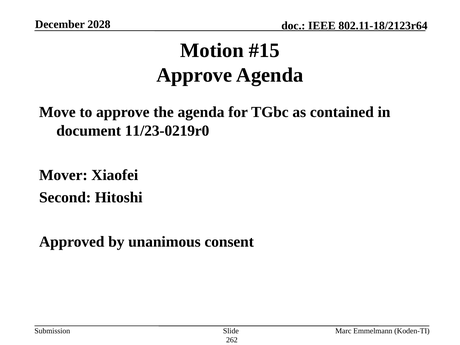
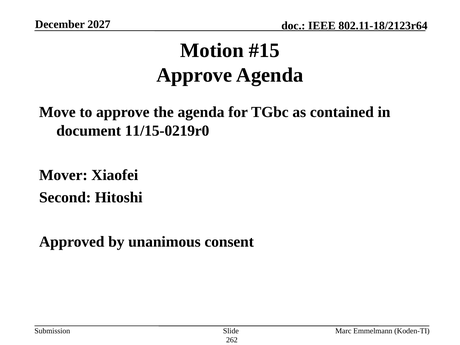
2028: 2028 -> 2027 (99, 24)
11/23-0219r0: 11/23-0219r0 -> 11/15-0219r0 (167, 131)
